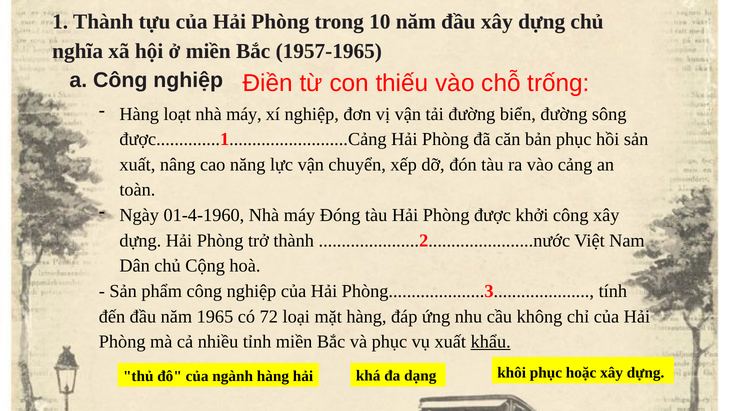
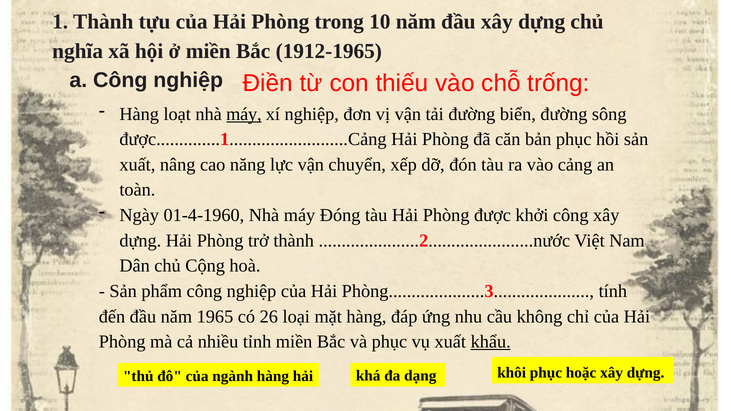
1957-1965: 1957-1965 -> 1912-1965 (329, 51)
máy underline: none -> present (244, 114)
72: 72 -> 26 (269, 317)
